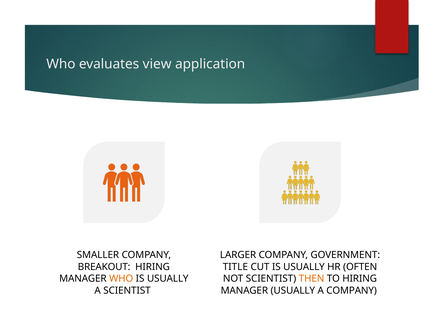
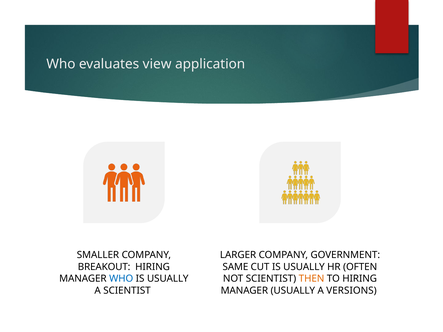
TITLE: TITLE -> SAME (235, 267)
WHO colour: orange -> blue (121, 279)
A COMPANY: COMPANY -> VERSIONS (351, 291)
